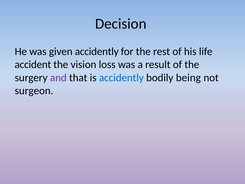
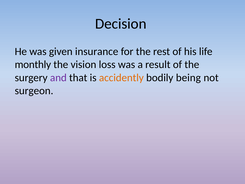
given accidently: accidently -> insurance (97, 51)
accident: accident -> monthly (33, 64)
accidently colour: blue -> orange (121, 78)
